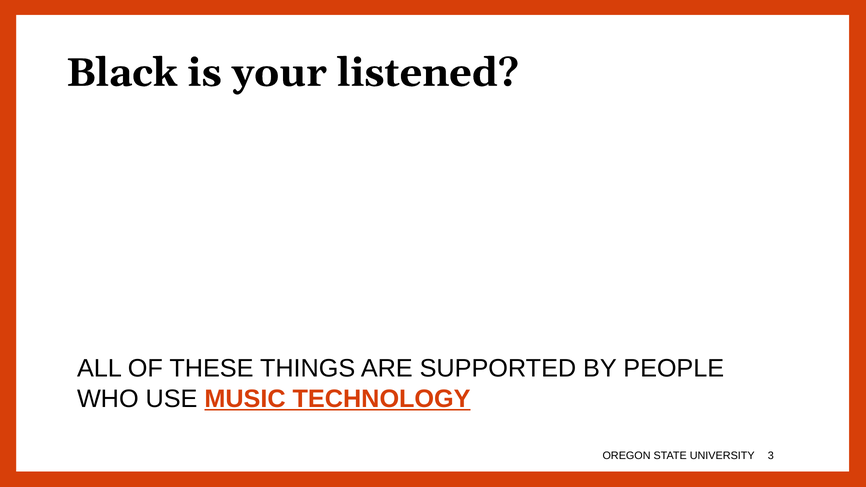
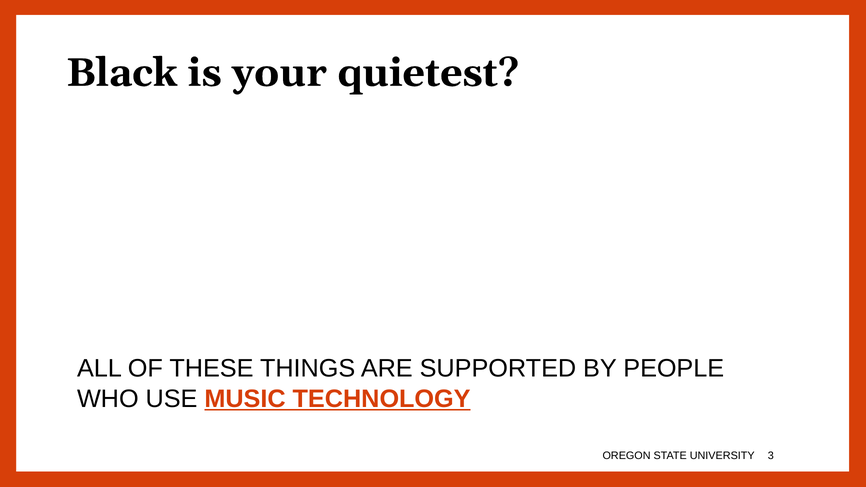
listened: listened -> quietest (428, 73)
